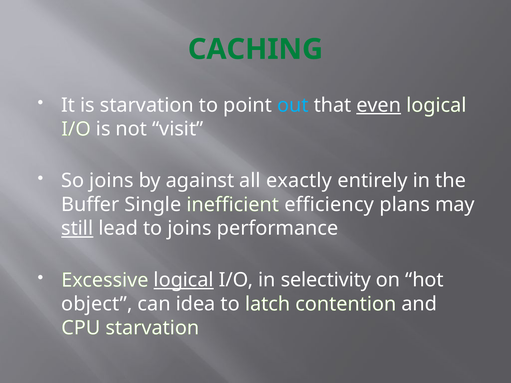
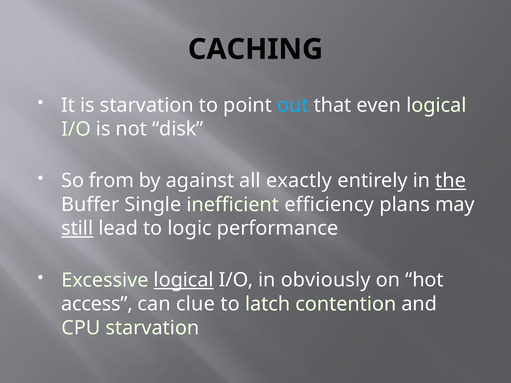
CACHING colour: green -> black (255, 49)
even underline: present -> none (379, 105)
visit: visit -> disk (178, 129)
So joins: joins -> from (112, 181)
the underline: none -> present (451, 181)
to joins: joins -> logic (190, 229)
selectivity: selectivity -> obviously (326, 280)
object: object -> access (97, 304)
idea: idea -> clue (196, 304)
